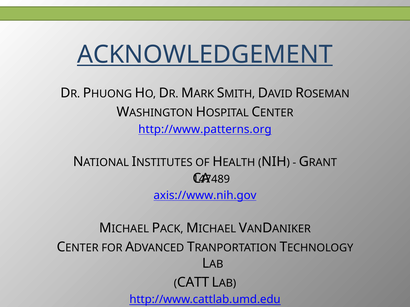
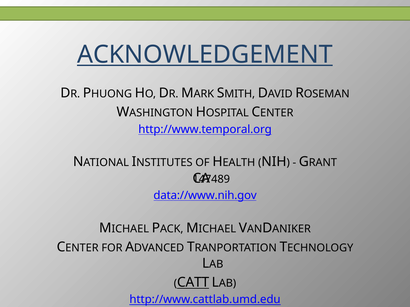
http://www.patterns.org: http://www.patterns.org -> http://www.temporal.org (205, 129)
axis://www.nih.gov: axis://www.nih.gov -> data://www.nih.gov (205, 196)
CATT underline: none -> present (193, 283)
